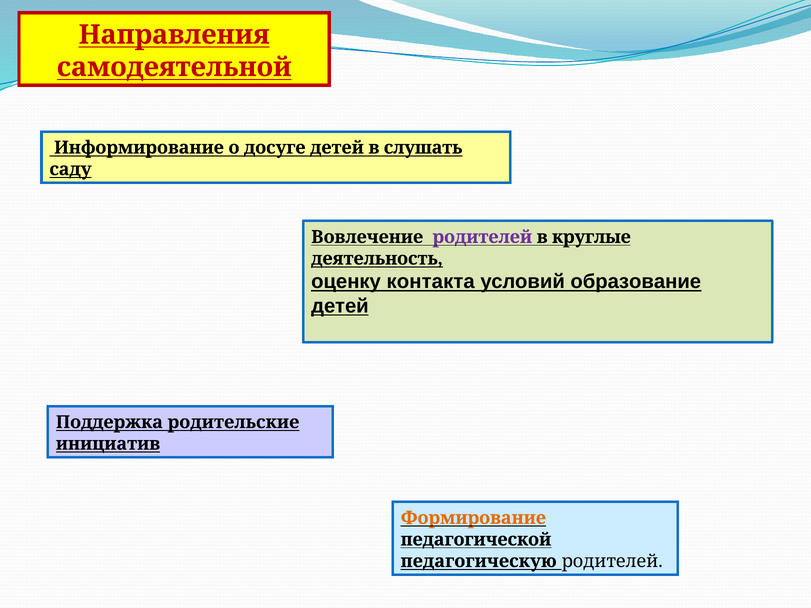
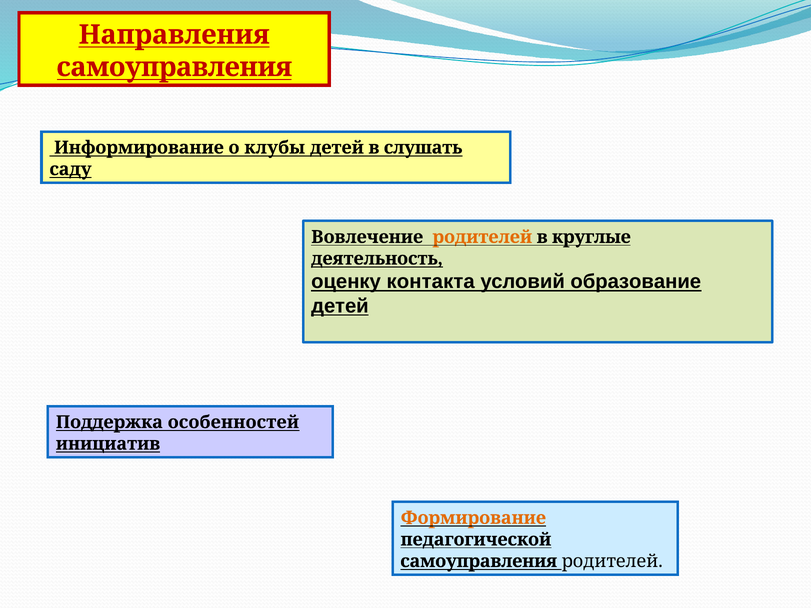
самодеятельной: самодеятельной -> самоуправления (174, 67)
досуге: досуге -> клубы (275, 148)
родителей colour: purple -> orange (482, 237)
родительские: родительские -> особенностей (233, 422)
педагогическую: педагогическую -> самоуправления (479, 561)
